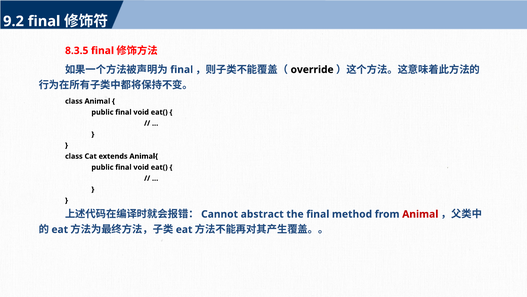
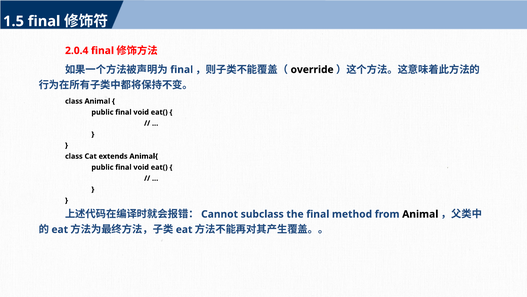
9.2: 9.2 -> 1.5 (14, 21)
8.3.5: 8.3.5 -> 2.0.4 (77, 51)
abstract: abstract -> subclass (262, 214)
Animal colour: red -> black (420, 214)
